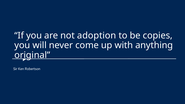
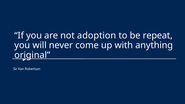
copies: copies -> repeat (158, 36)
